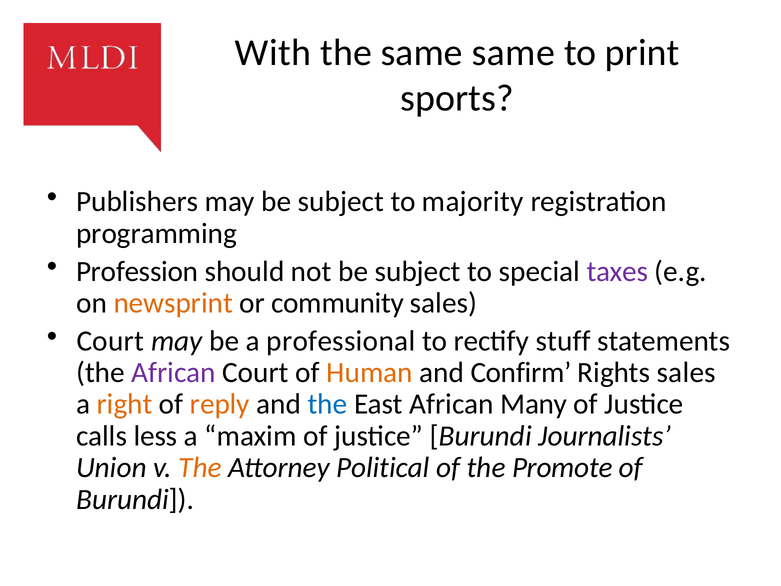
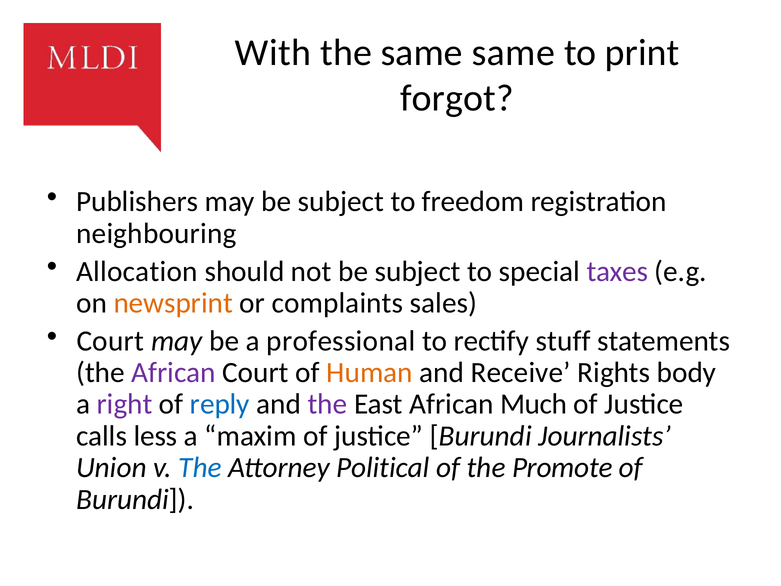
sports: sports -> forgot (457, 98)
majority: majority -> freedom (473, 202)
programming: programming -> neighbouring (156, 233)
Profession: Profession -> Allocation (137, 271)
community: community -> complaints (337, 303)
Confirm: Confirm -> Receive (521, 372)
Rights sales: sales -> body (686, 372)
right colour: orange -> purple (125, 404)
reply colour: orange -> blue (220, 404)
the colour: blue -> purple (328, 404)
Many: Many -> Much (534, 404)
The colour: orange -> blue (200, 467)
